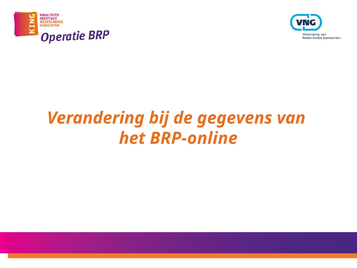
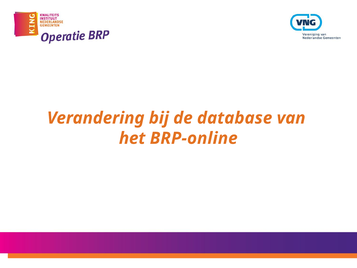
gegevens: gegevens -> database (235, 118)
